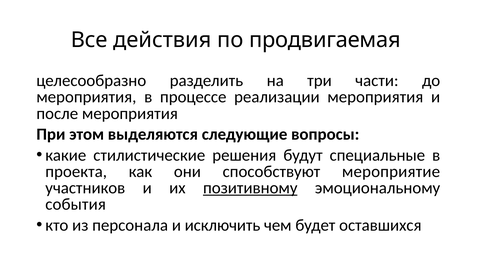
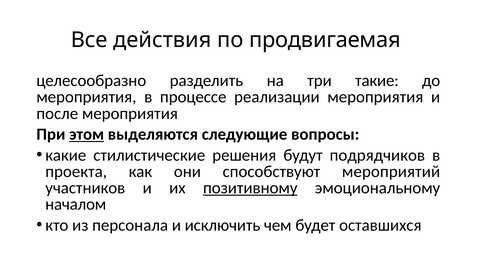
части: части -> такие (377, 81)
этом underline: none -> present (87, 134)
специальные: специальные -> подрядчиков (377, 155)
мероприятие: мероприятие -> мероприятий (391, 172)
события: события -> началом (76, 205)
